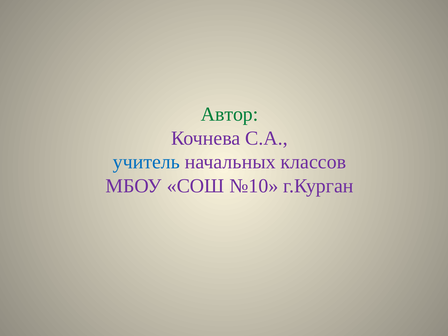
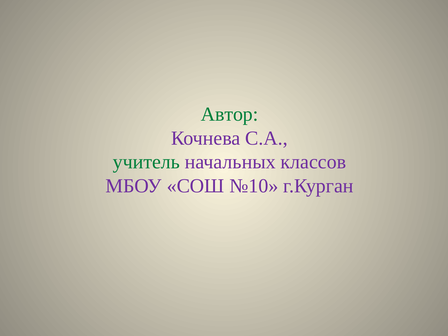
учитель colour: blue -> green (146, 162)
